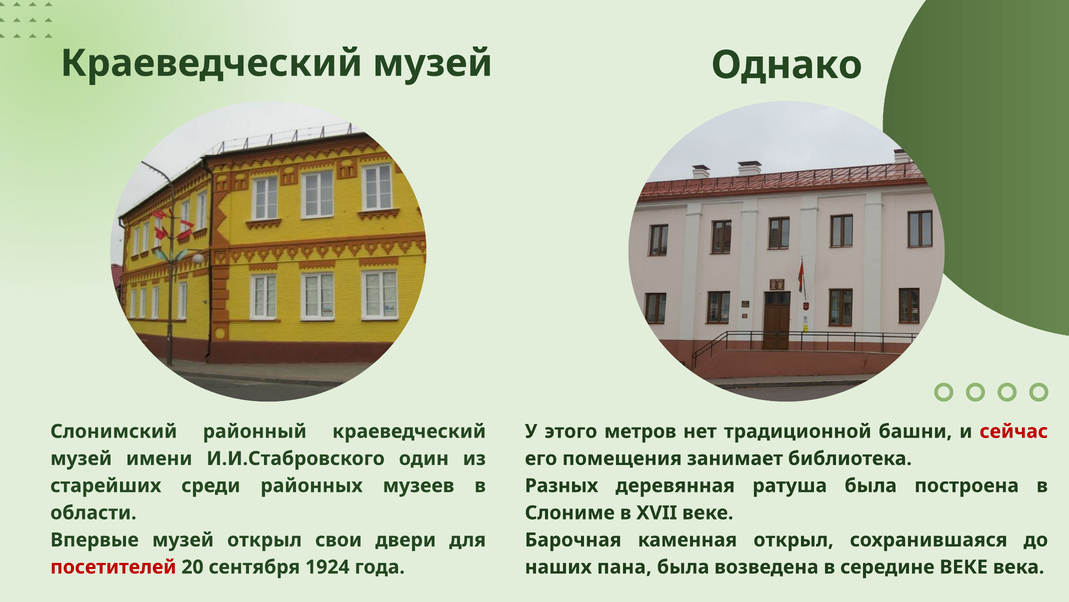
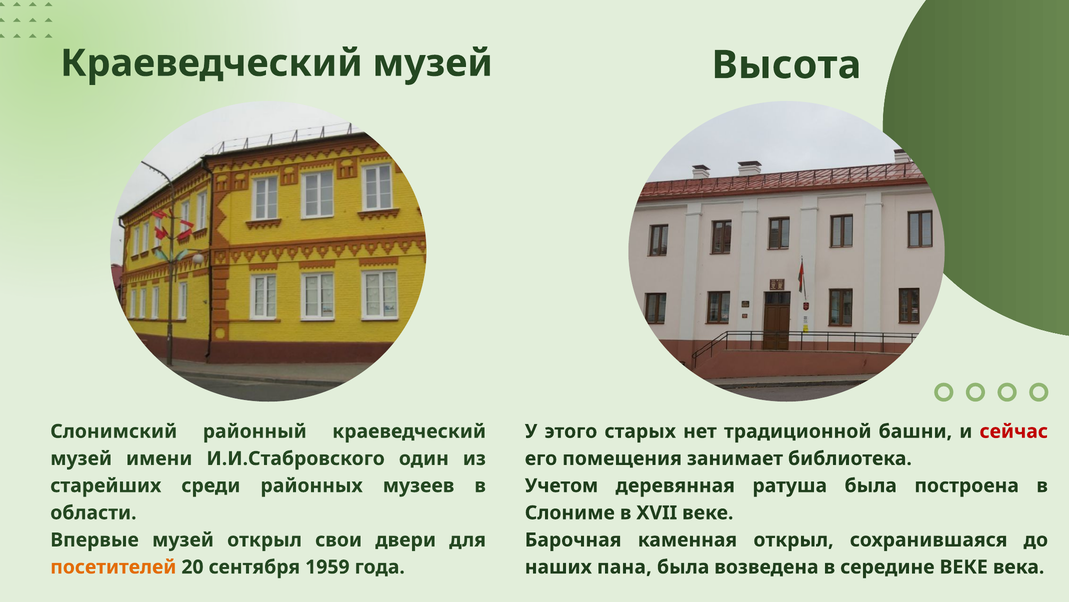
Однако: Однако -> Высота (786, 65)
метров: метров -> старых (640, 431)
Разных: Разных -> Учетом (561, 485)
посетителей colour: red -> orange (113, 566)
1924: 1924 -> 1959 (327, 566)
